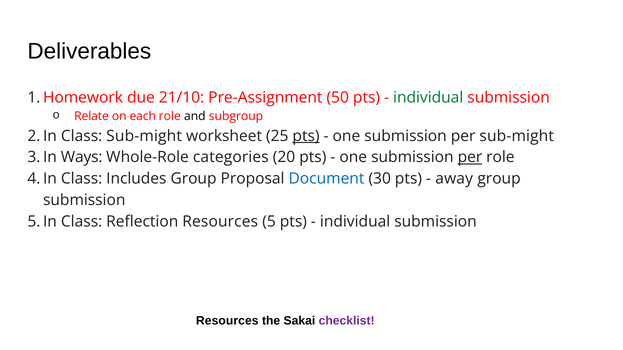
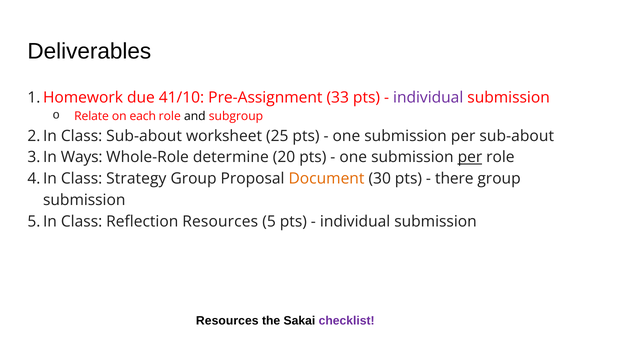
21/10: 21/10 -> 41/10 (182, 98)
50: 50 -> 33 (338, 98)
individual colour: green -> purple (428, 98)
Class Sub-might: Sub-might -> Sub-about (144, 136)
pts underline: present -> none (306, 136)
per sub-might: sub-might -> sub-about (517, 136)
categories: categories -> determine (231, 158)
Includes: Includes -> Strategy (136, 179)
Document colour: blue -> orange (327, 179)
away: away -> there (454, 179)
